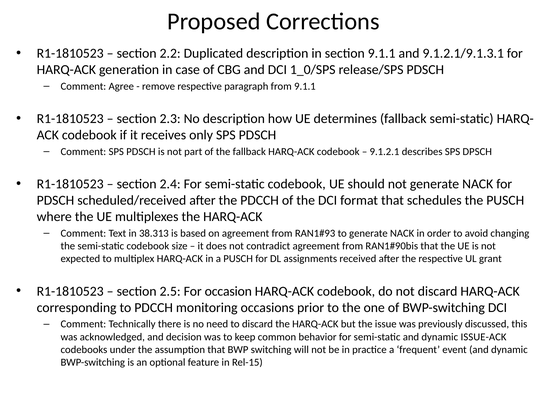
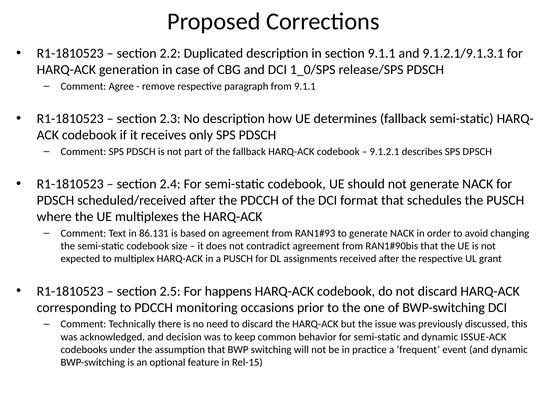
38.313: 38.313 -> 86.131 (154, 233)
occasion: occasion -> happens (228, 291)
